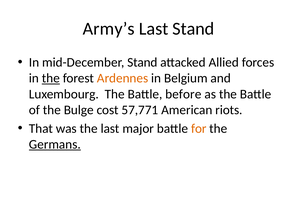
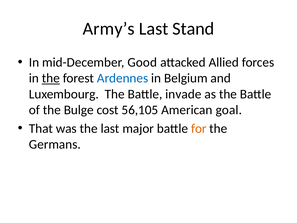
mid-December Stand: Stand -> Good (142, 62)
Ardennes colour: orange -> blue (123, 78)
before: before -> invade (183, 94)
57,771: 57,771 -> 56,105 (140, 110)
riots: riots -> goal (229, 110)
Germans underline: present -> none (55, 144)
